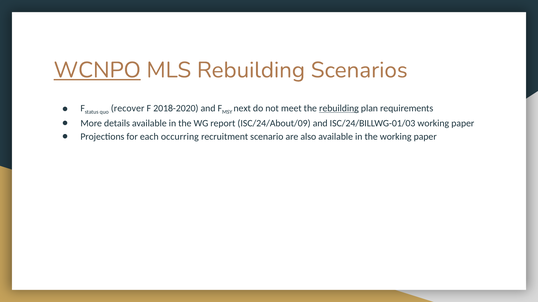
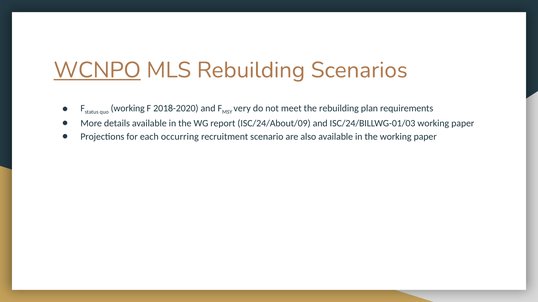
quo recover: recover -> working (128, 109)
next: next -> very (242, 109)
rebuilding underline: present -> none (339, 109)
